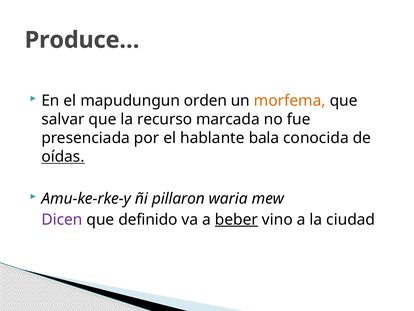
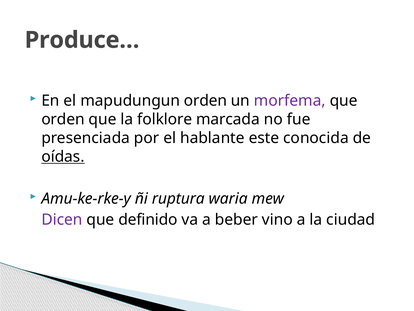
morfema colour: orange -> purple (290, 100)
salvar: salvar -> orden (63, 119)
recurso: recurso -> folklore (165, 119)
bala: bala -> este (264, 138)
pillaron: pillaron -> ruptura (178, 198)
beber underline: present -> none (236, 219)
